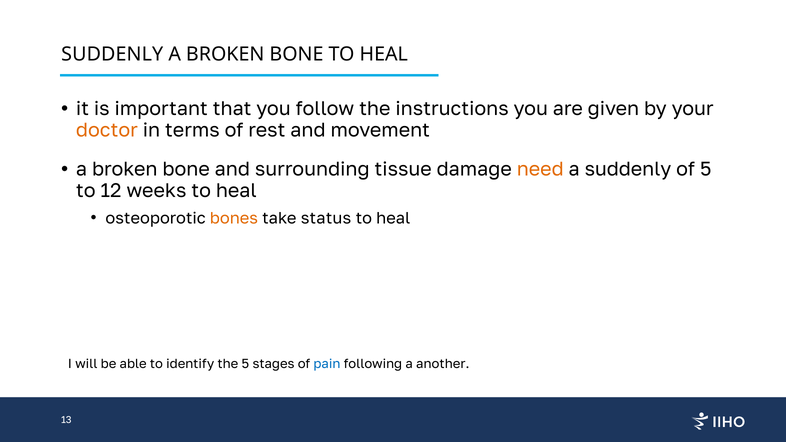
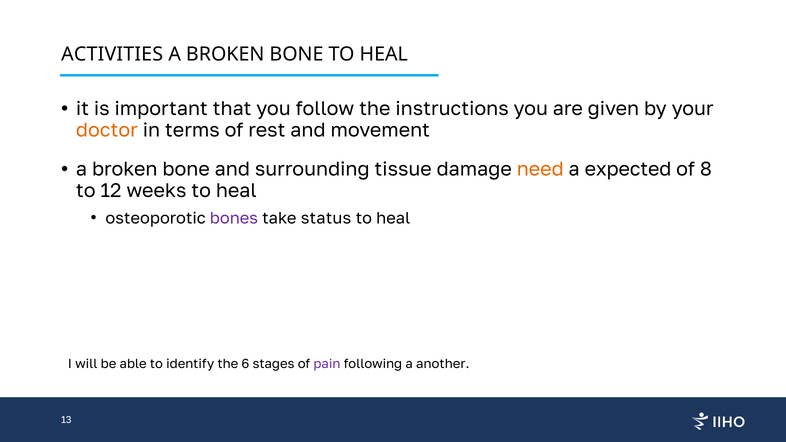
SUDDENLY: SUDDENLY -> ACTIVITIES (112, 54)
a suddenly: suddenly -> expected (628, 169)
of 5: 5 -> 8 (706, 169)
bones colour: orange -> purple (234, 218)
the 5: 5 -> 6 (245, 364)
pain colour: blue -> purple (327, 364)
